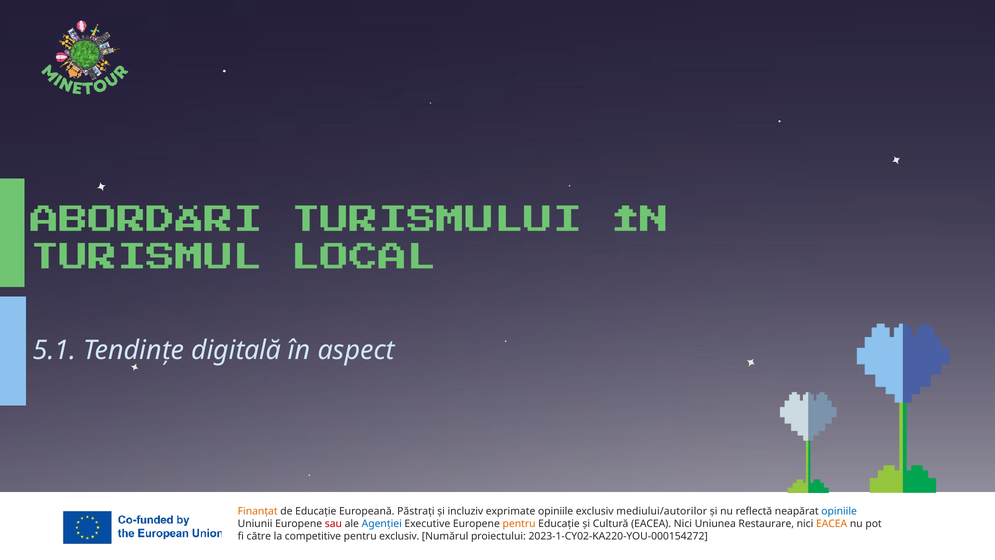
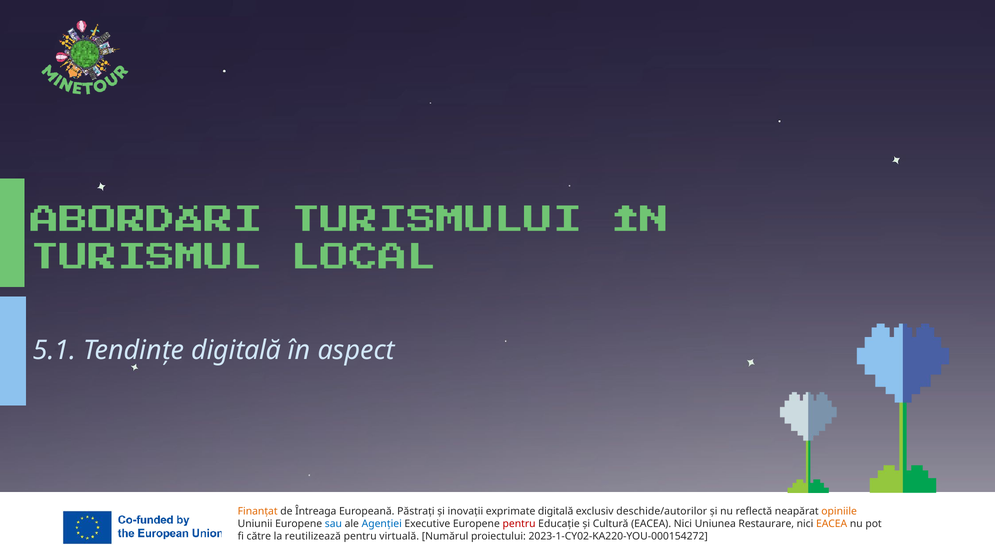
de Educație: Educație -> Întreaga (316, 511)
incluziv: incluziv -> inovații (465, 511)
exprimate opiniile: opiniile -> digitală (556, 511)
mediului/autorilor: mediului/autorilor -> deschide/autorilor (662, 511)
opiniile colour: blue -> orange (839, 511)
sau colour: red -> blue (333, 523)
pentru colour: orange -> red (519, 523)
competitive: competitive -> reutilizează (313, 536)
pentru exclusiv: exclusiv -> virtuală (399, 536)
